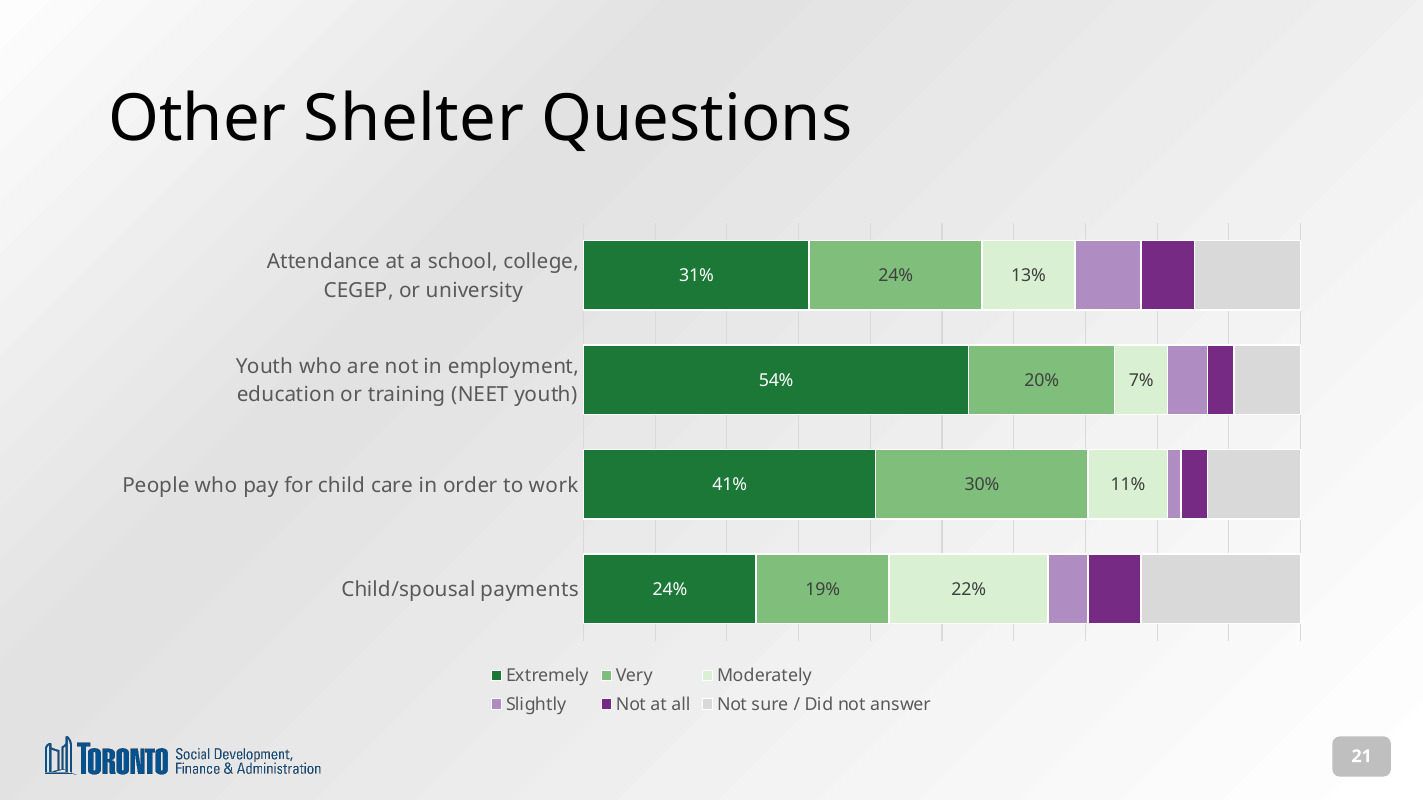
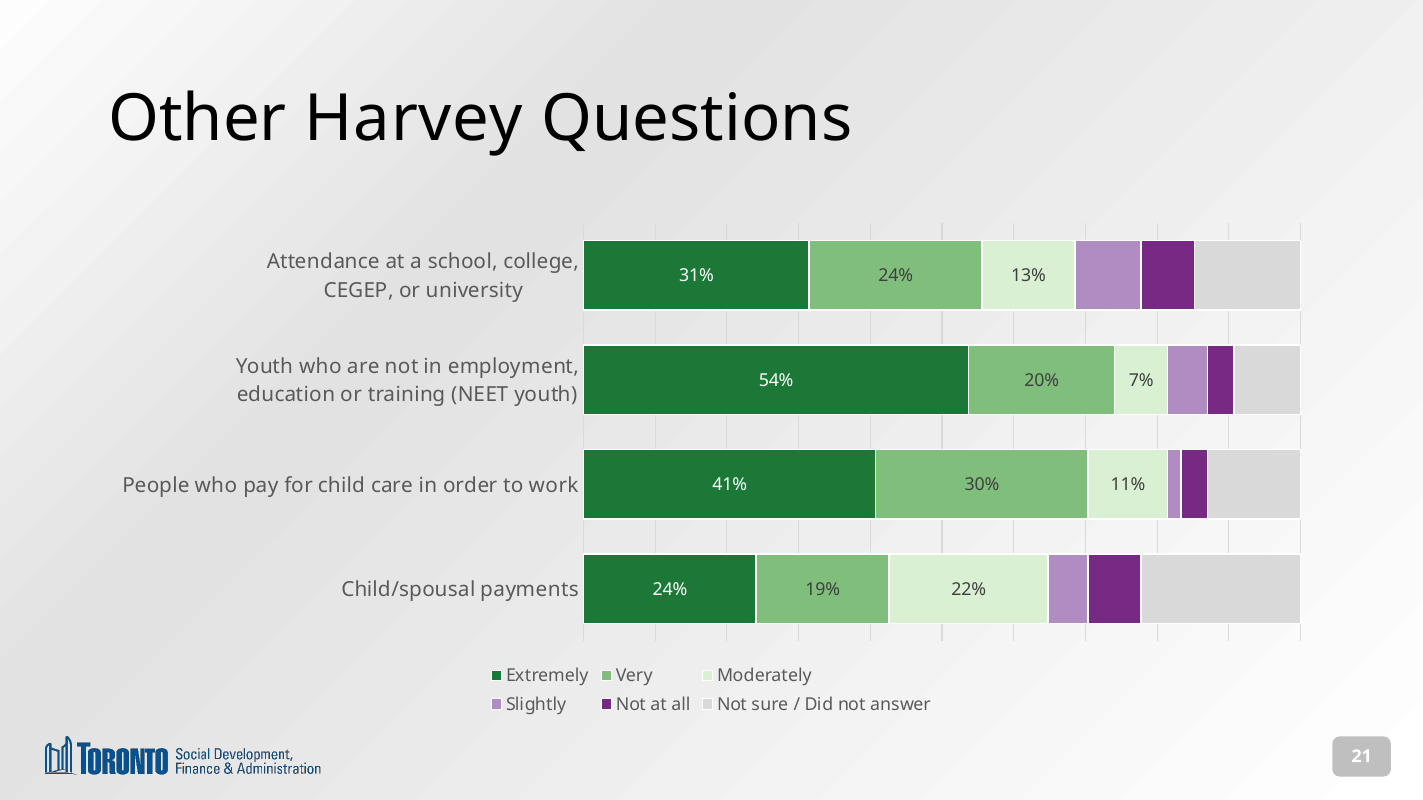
Shelter: Shelter -> Harvey (414, 120)
